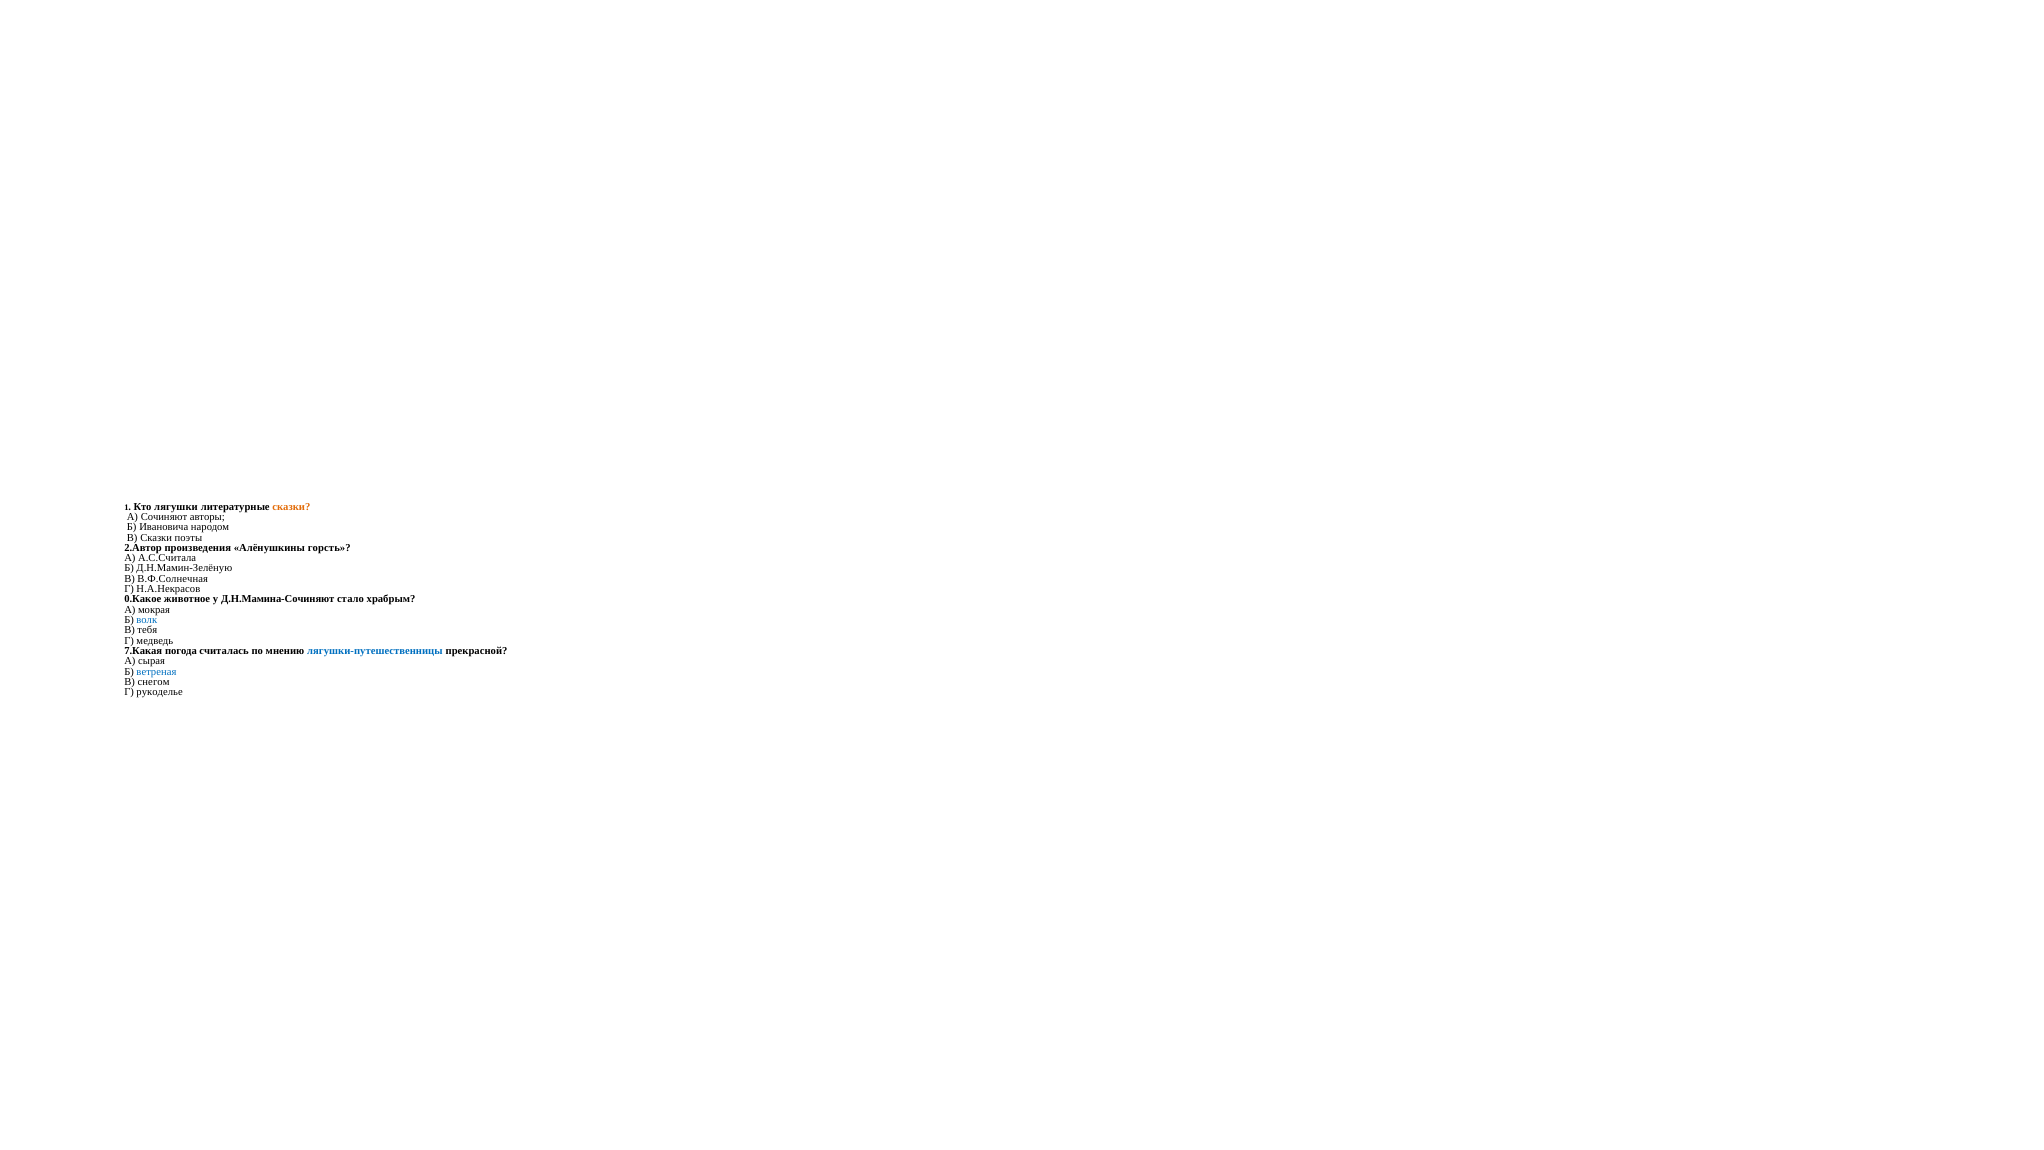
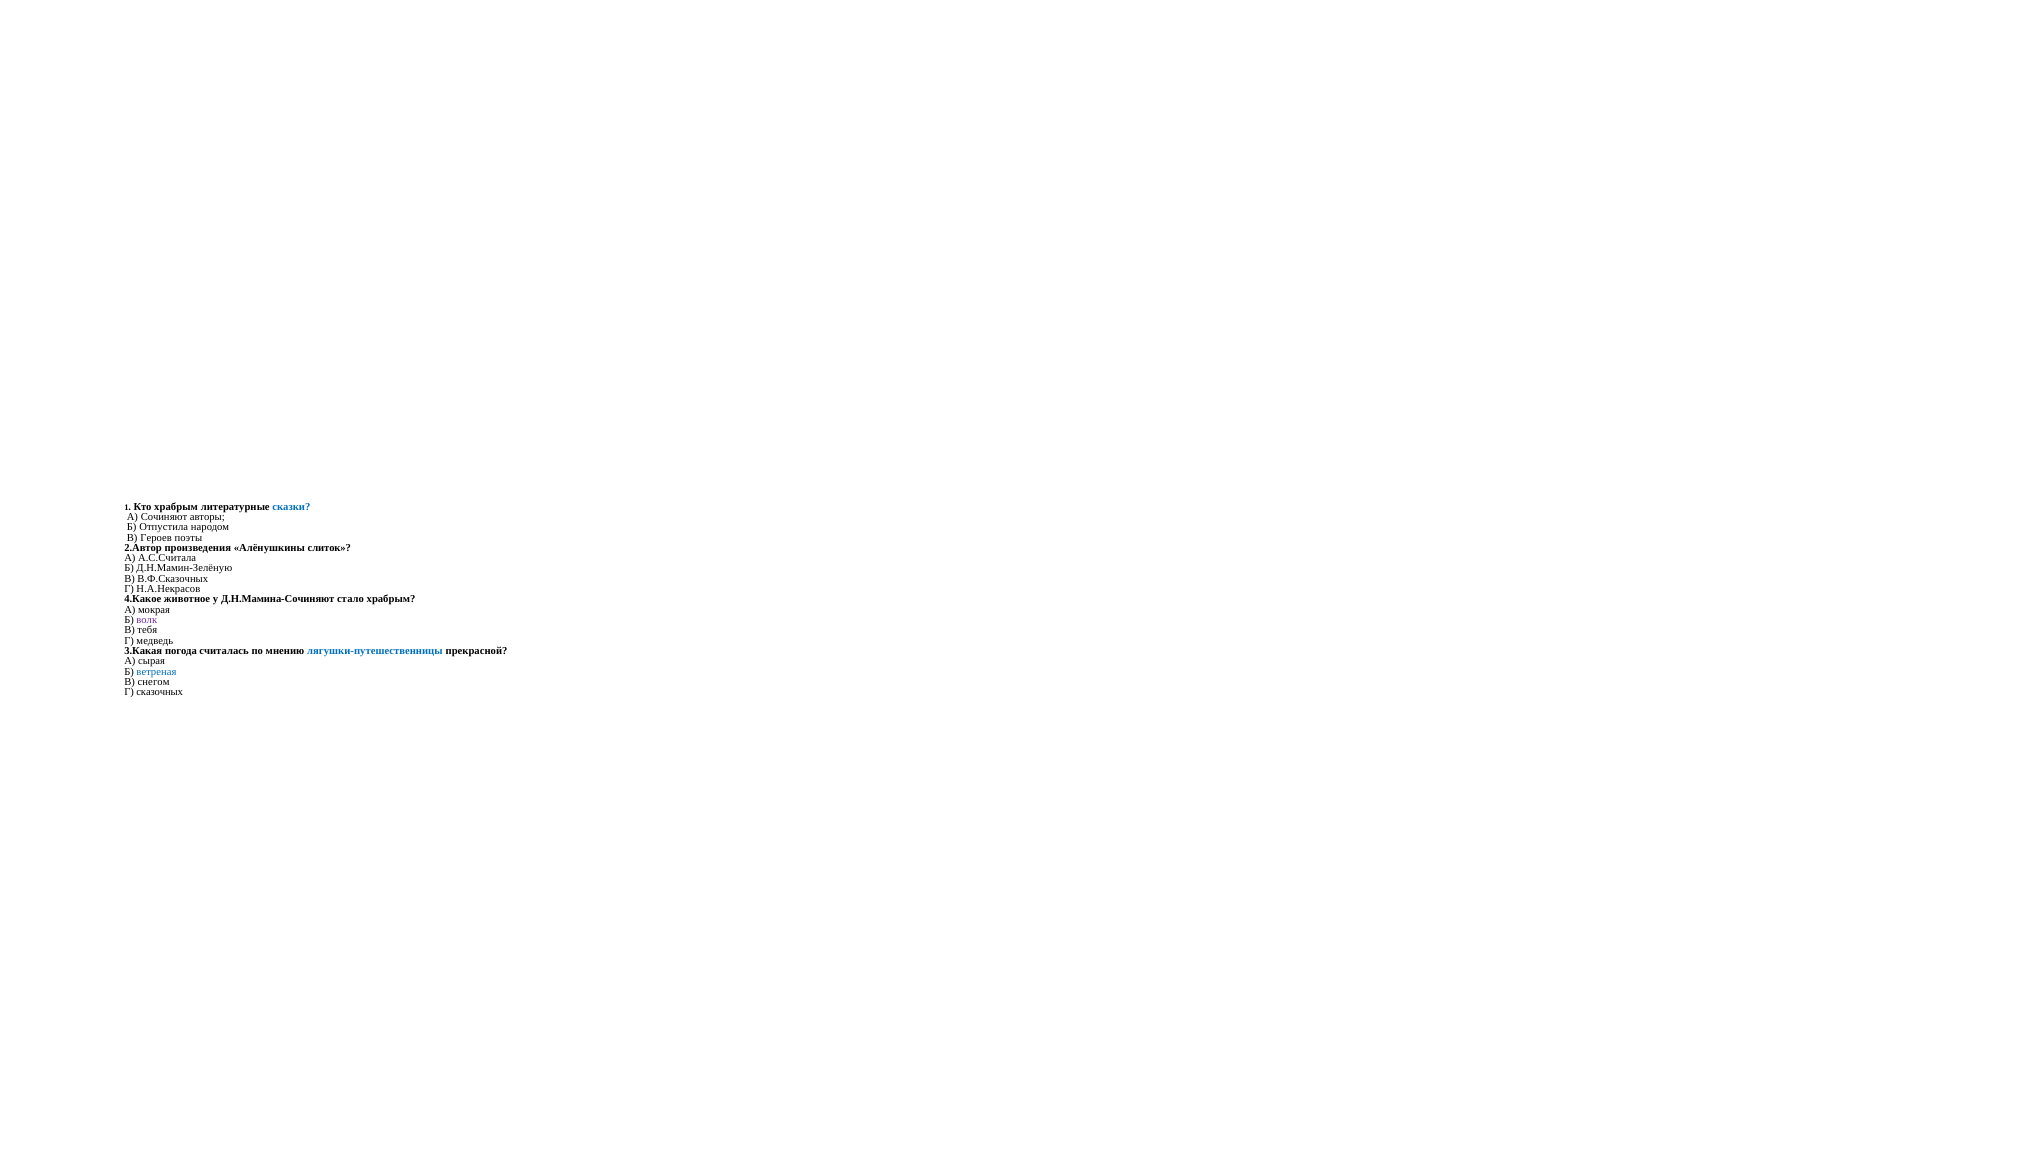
Кто лягушки: лягушки -> храбрым (176, 506)
сказки colour: orange -> blue (291, 506)
Ивановича: Ивановича -> Отпустила (164, 527)
В Сказки: Сказки -> Героев (156, 537)
горсть: горсть -> слиток (329, 548)
В.Ф.Солнечная: В.Ф.Солнечная -> В.Ф.Сказочных (173, 579)
0.Какое: 0.Какое -> 4.Какое (143, 599)
волк colour: blue -> purple (147, 620)
7.Какая: 7.Какая -> 3.Какая (143, 651)
рукоделье: рукоделье -> сказочных (160, 692)
